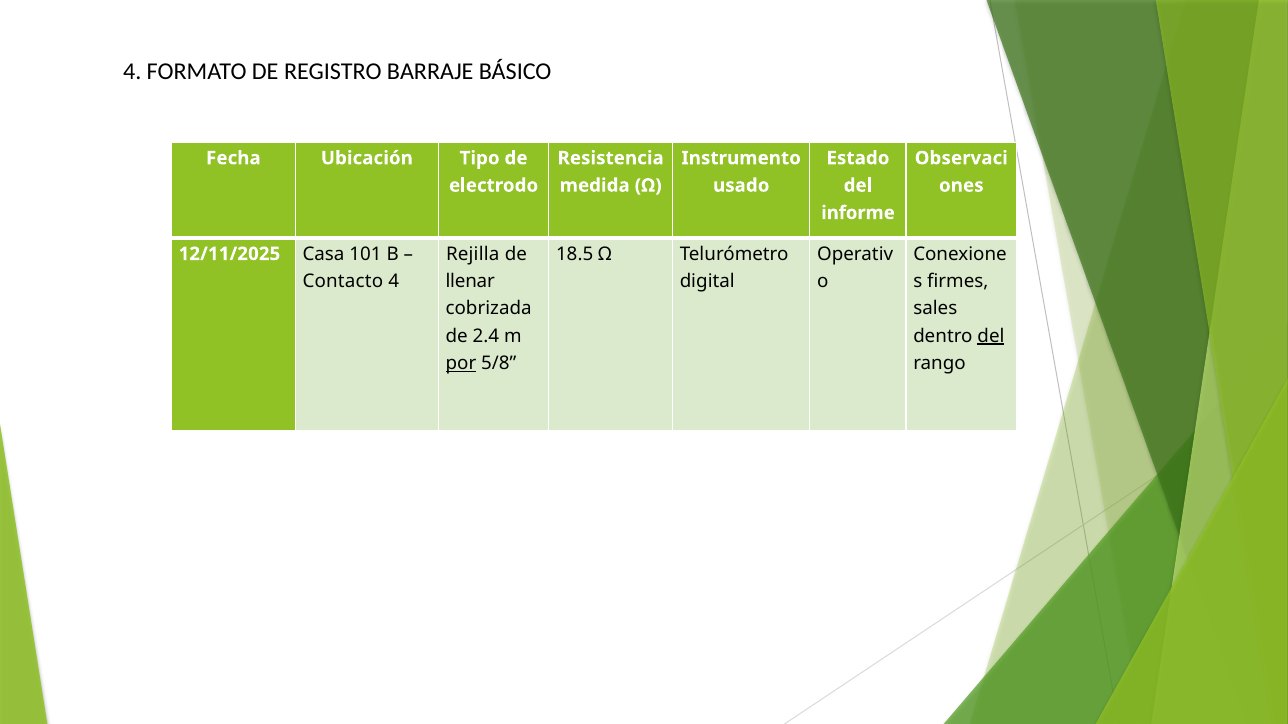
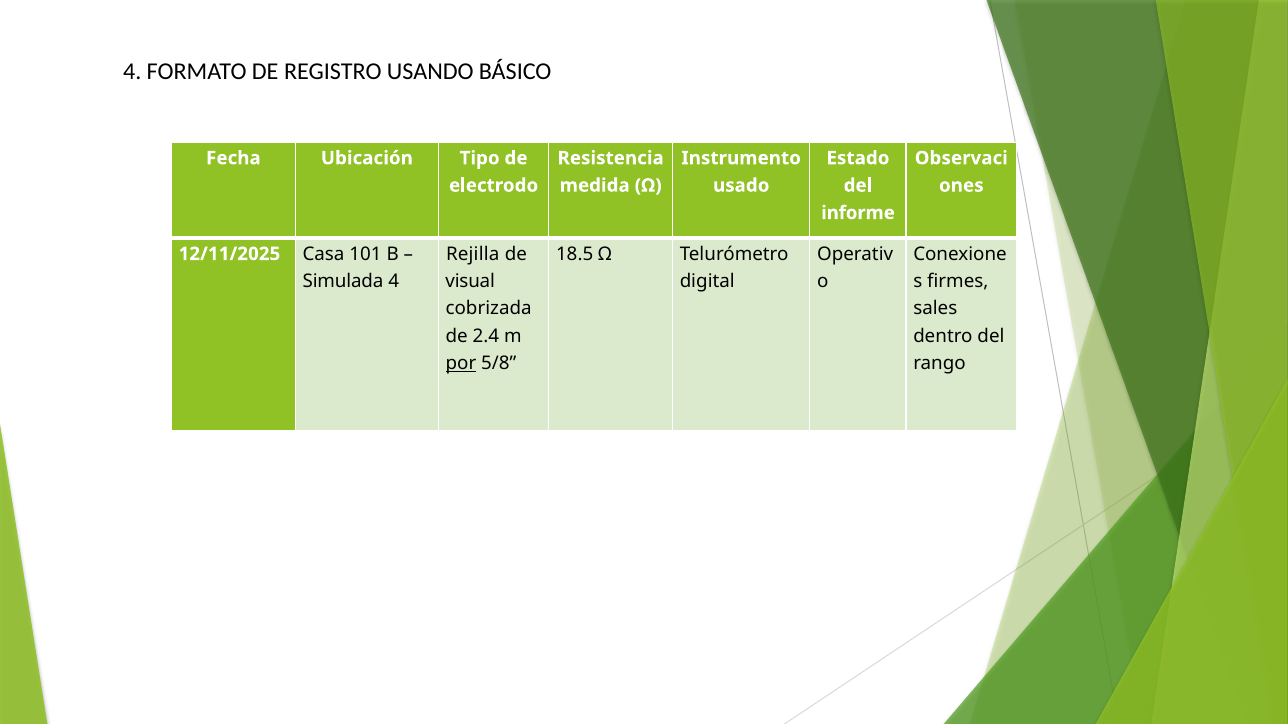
BARRAJE: BARRAJE -> USANDO (430, 72)
Contacto: Contacto -> Simulada (343, 281)
llenar: llenar -> visual (470, 281)
del underline: present -> none (991, 336)
